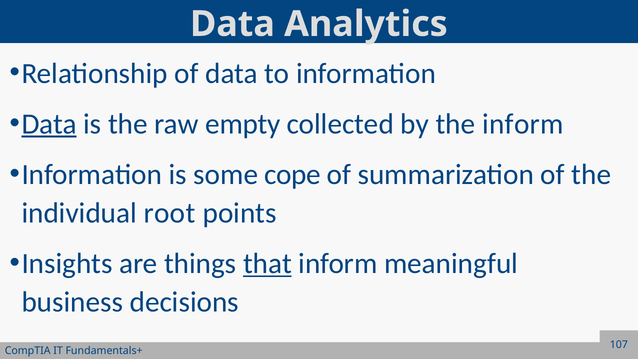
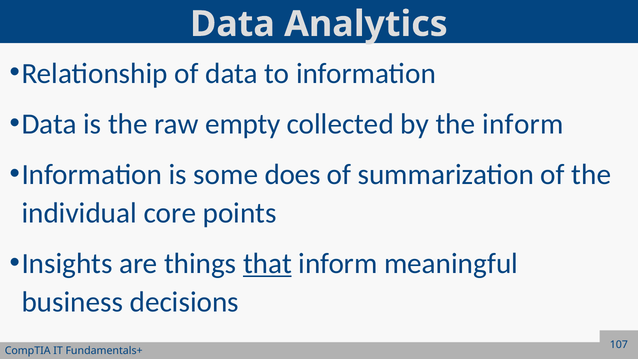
Data underline: present -> none (49, 124)
cope: cope -> does (293, 174)
root: root -> core (170, 213)
